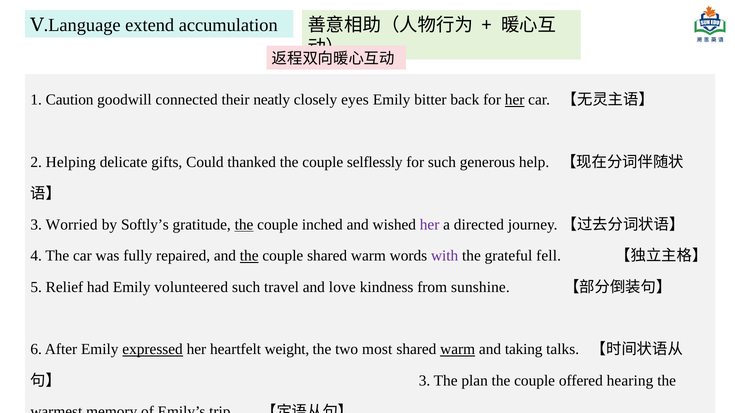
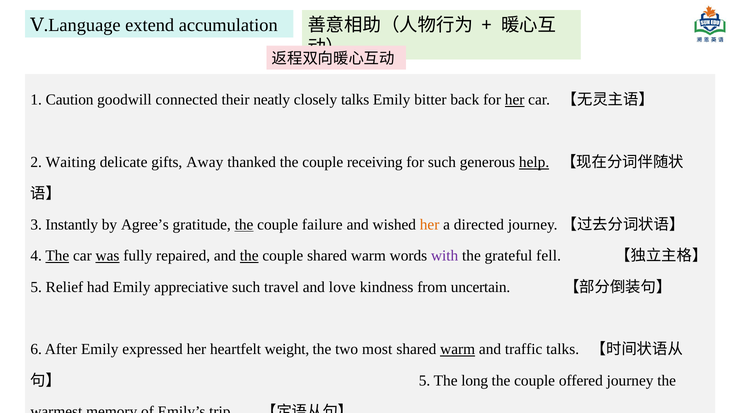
closely eyes: eyes -> talks (355, 100)
Helping: Helping -> Waiting (71, 162)
gifts Could: Could -> Away (205, 162)
selflessly: selflessly -> receiving (375, 162)
help underline: none -> present (534, 162)
Worried: Worried -> Instantly (72, 225)
Softly’s: Softly’s -> Agree’s (145, 225)
couple inched: inched -> failure (322, 225)
her colour: purple -> orange (430, 225)
The underline: none -> present (57, 256)
was underline: none -> present (107, 256)
volunteered: volunteered -> appreciative (191, 287)
sunshine: sunshine -> uncertain (481, 287)
expressed underline: present -> none (153, 350)
taking: taking -> traffic (524, 350)
3: 3 -> 5 (425, 381)
plan: plan -> long (475, 381)
offered hearing: hearing -> journey (630, 381)
